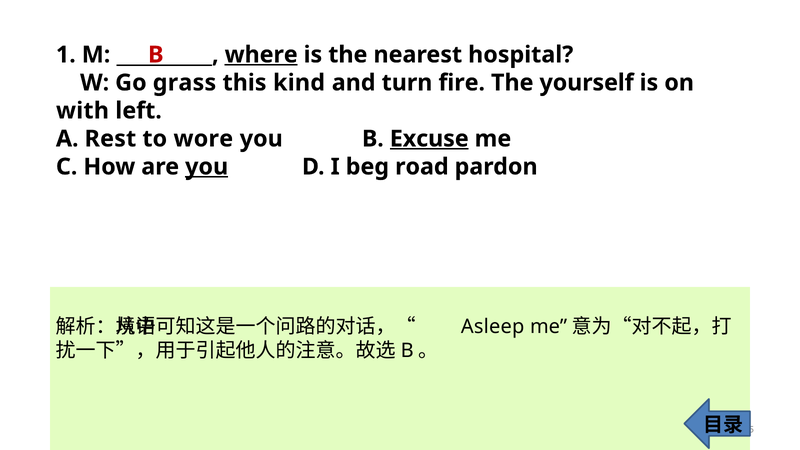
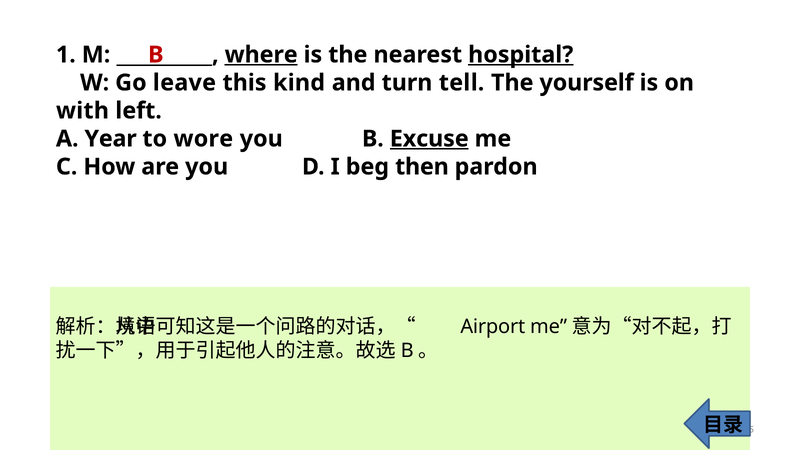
hospital underline: none -> present (521, 55)
grass: grass -> leave (184, 83)
fire: fire -> tell (462, 83)
Rest: Rest -> Year (111, 139)
you underline: present -> none (207, 167)
road: road -> then (422, 167)
Asleep: Asleep -> Airport (493, 327)
